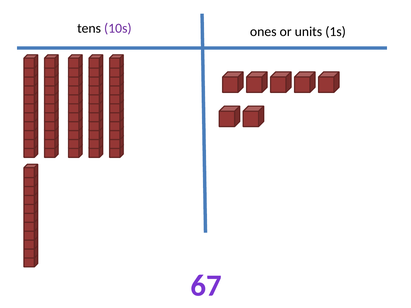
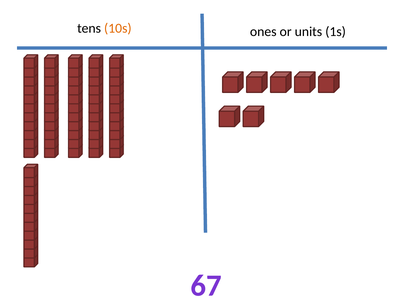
10s colour: purple -> orange (118, 28)
